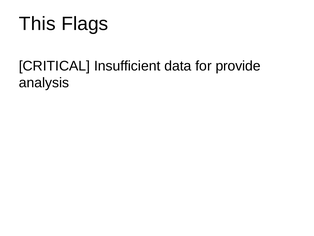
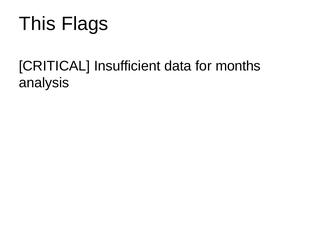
provide: provide -> months (238, 66)
